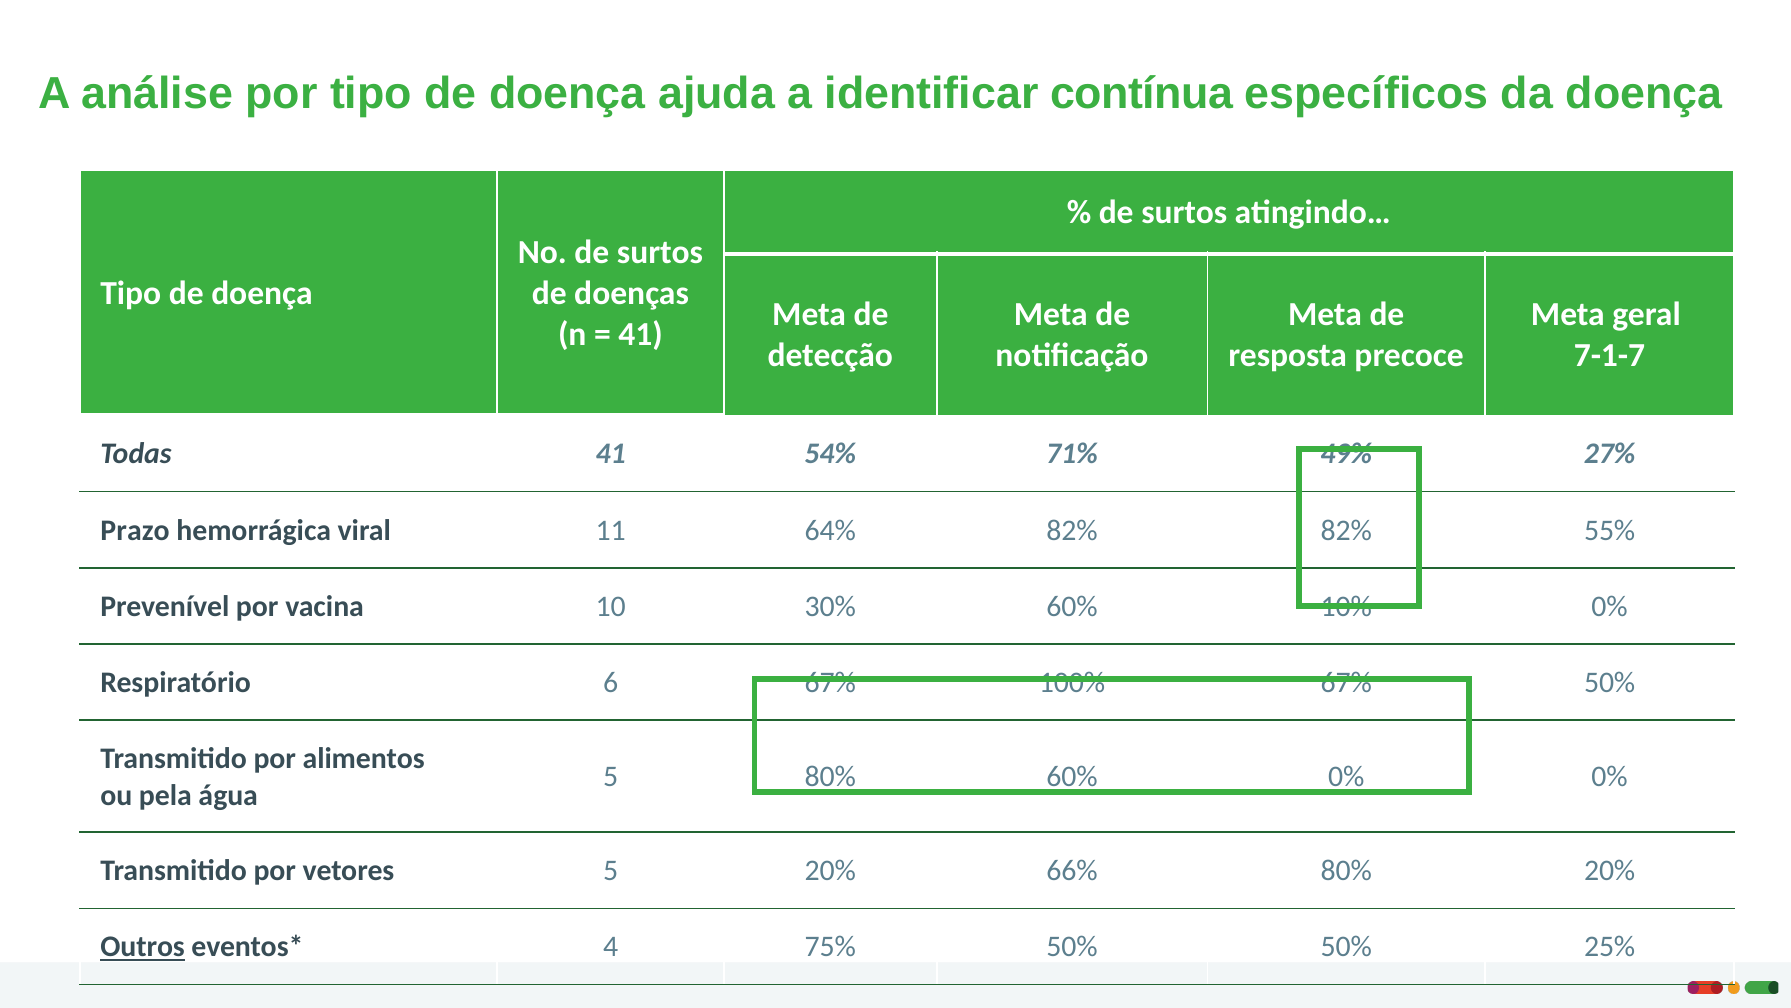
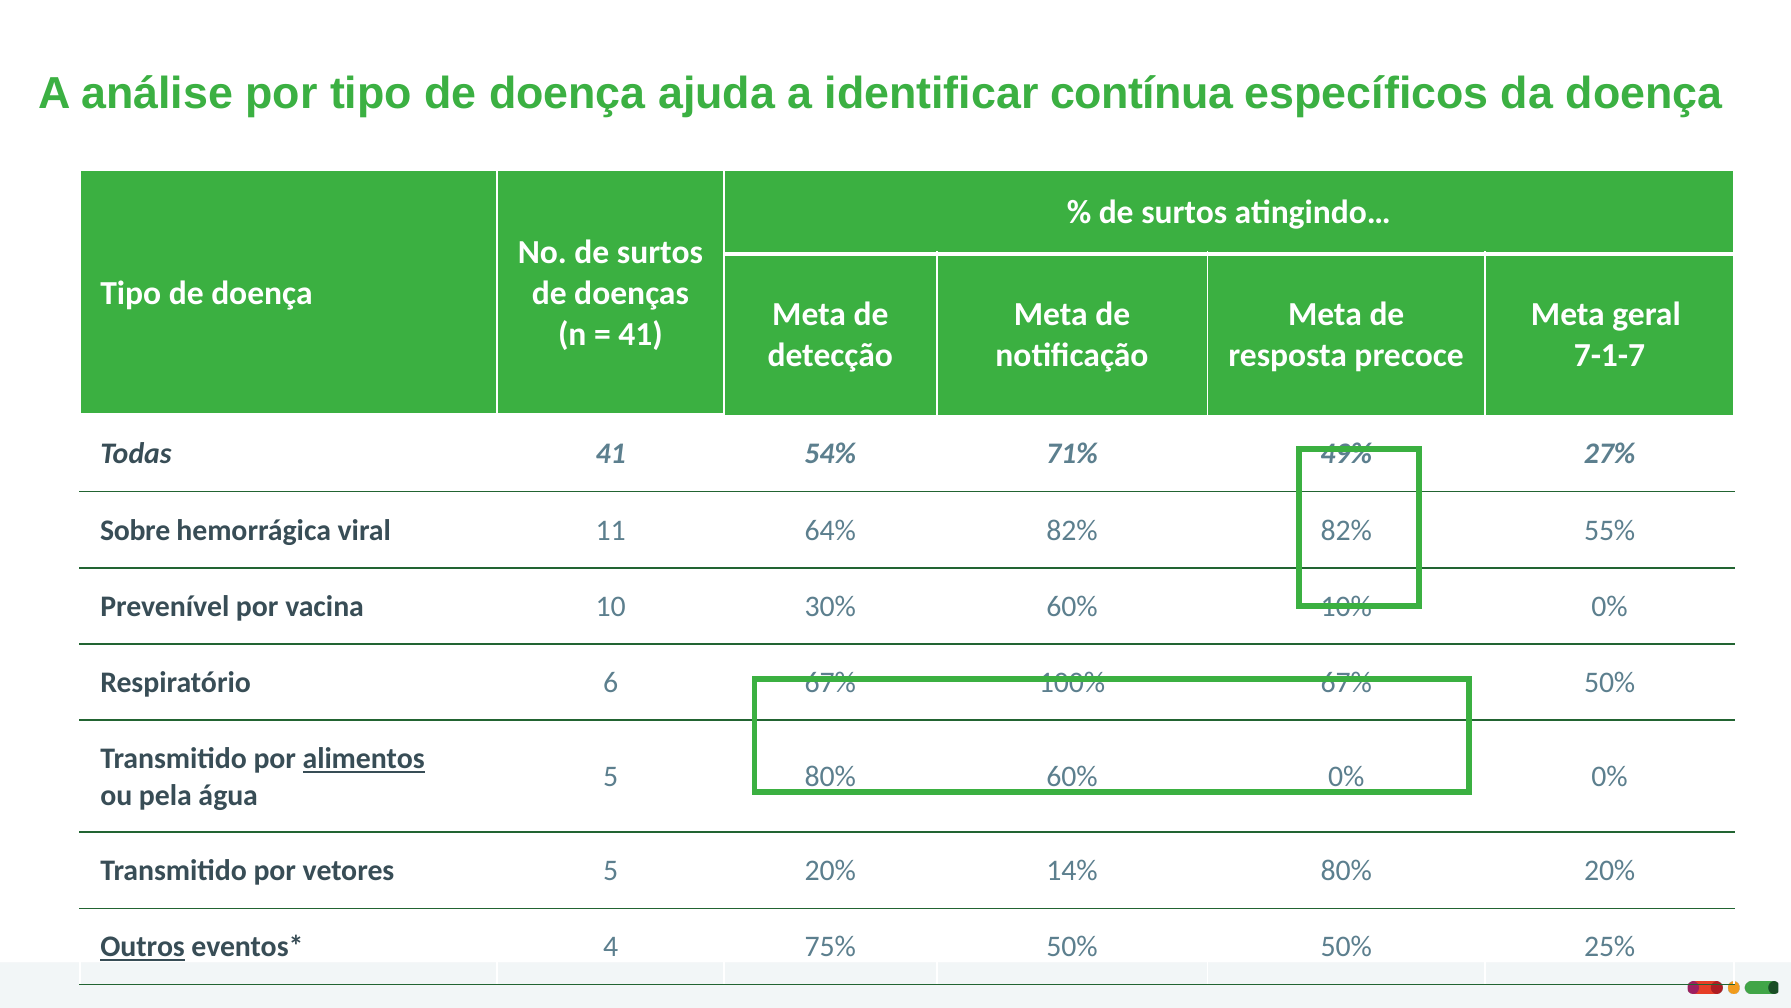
Prazo: Prazo -> Sobre (135, 530)
alimentos underline: none -> present (364, 758)
66%: 66% -> 14% (1072, 870)
